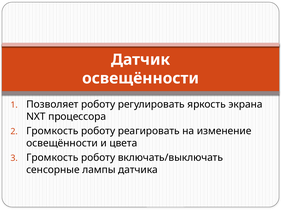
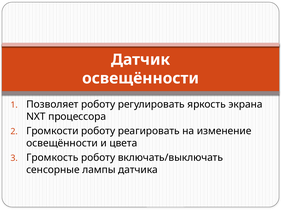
Громкость: Громкость -> Громкости (52, 131)
